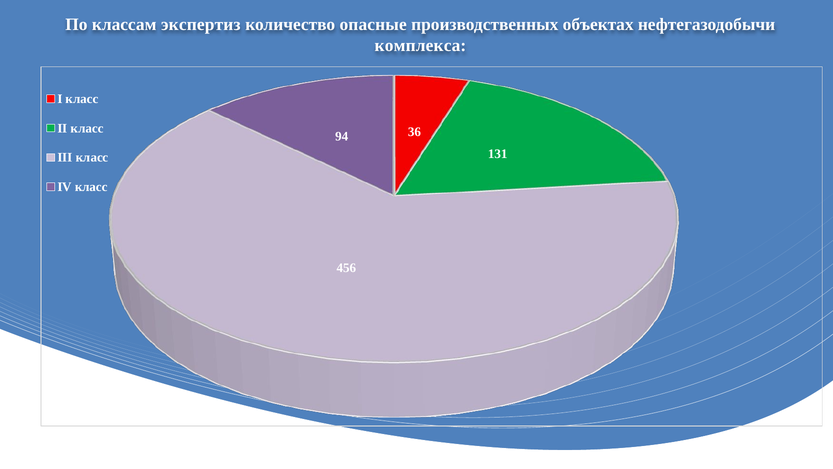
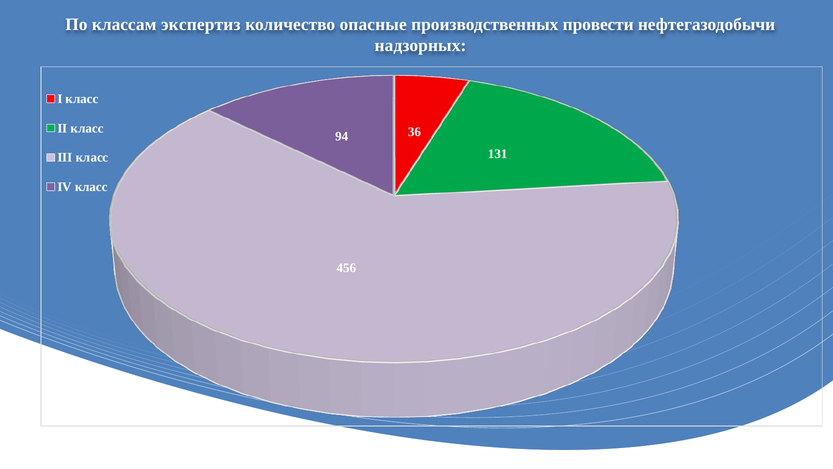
объектах: объектах -> провести (598, 25)
комплекса: комплекса -> надзорных (420, 45)
